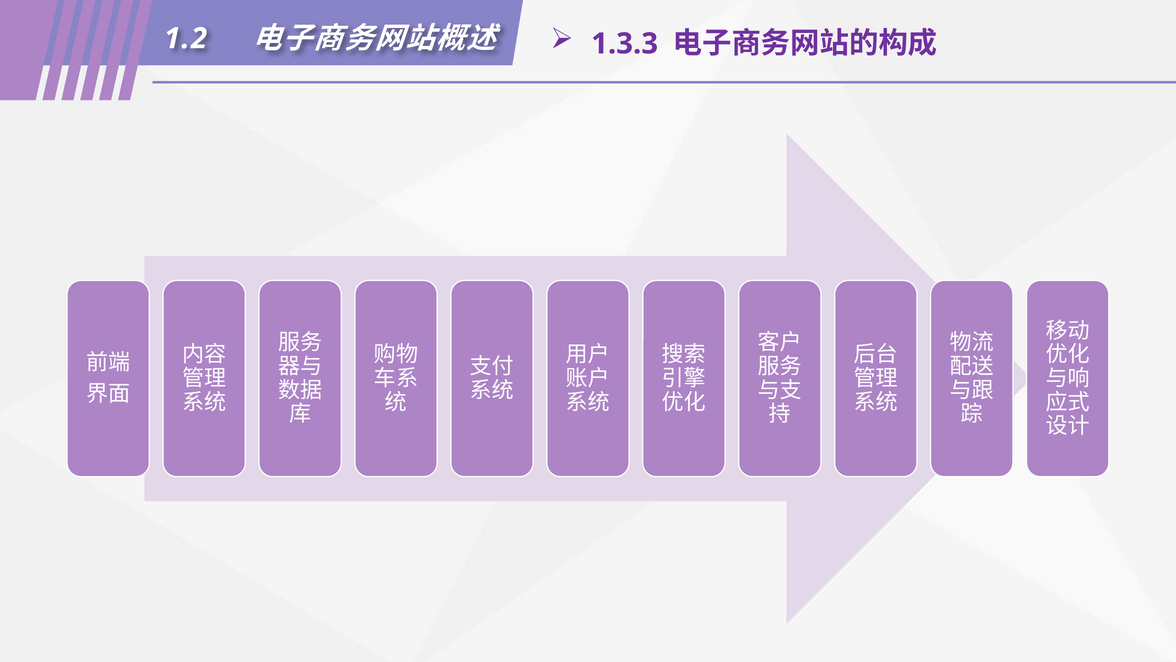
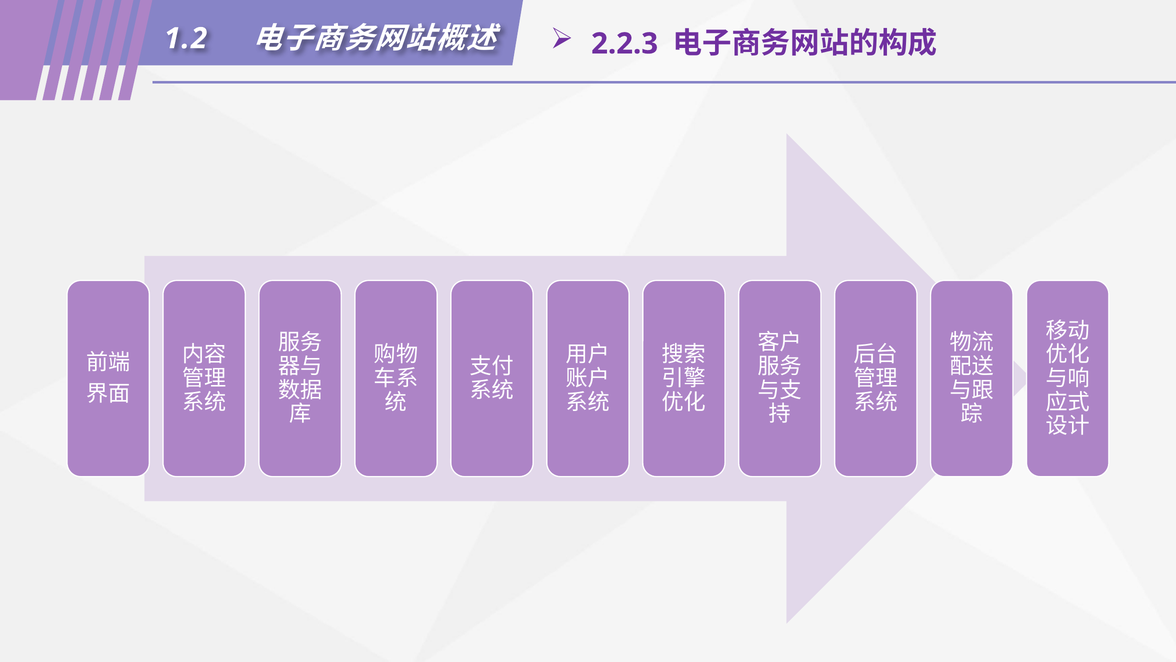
1.3.3: 1.3.3 -> 2.2.3 (625, 44)
